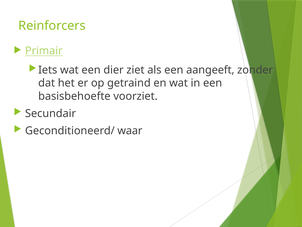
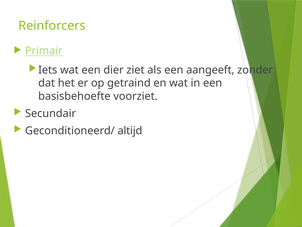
waar: waar -> altijd (130, 131)
